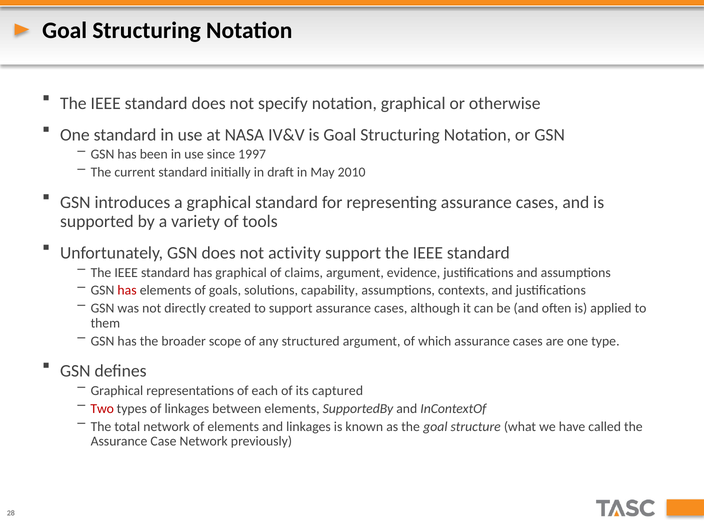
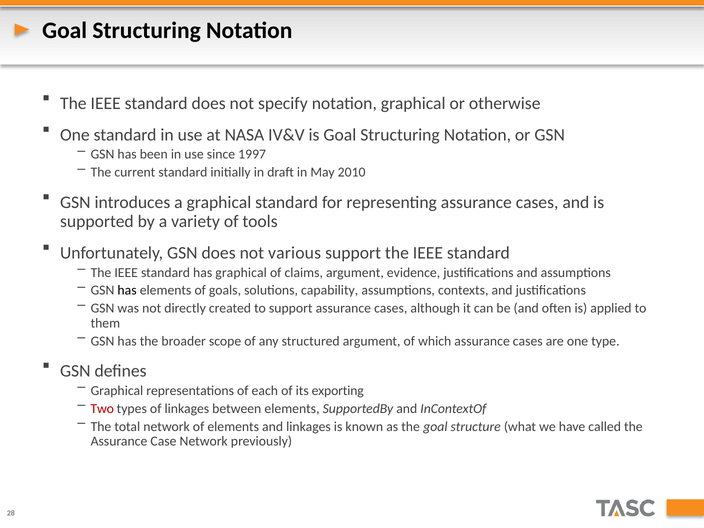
activity: activity -> various (295, 253)
has colour: red -> black (127, 290)
captured: captured -> exporting (338, 391)
